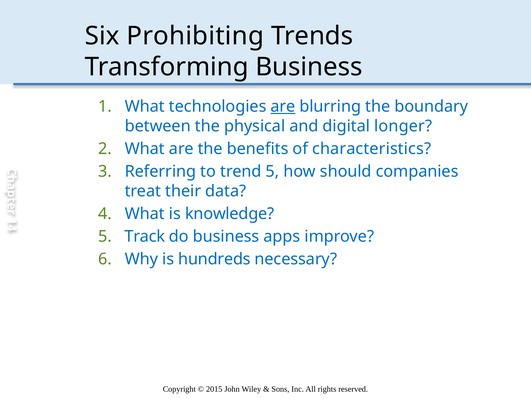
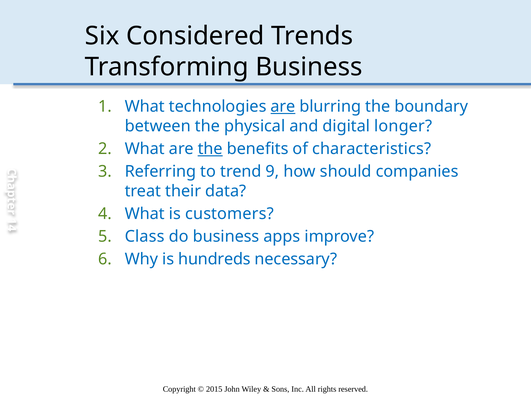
Prohibiting: Prohibiting -> Considered (195, 36)
the underline: none -> present (210, 149)
trend 5: 5 -> 9 (272, 171)
knowledge: knowledge -> customers (229, 213)
Track: Track -> Class (145, 236)
